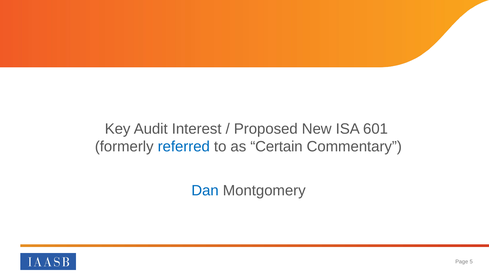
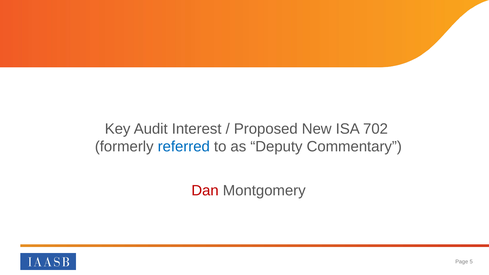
601: 601 -> 702 (376, 129)
Certain: Certain -> Deputy (276, 147)
Dan colour: blue -> red (205, 191)
